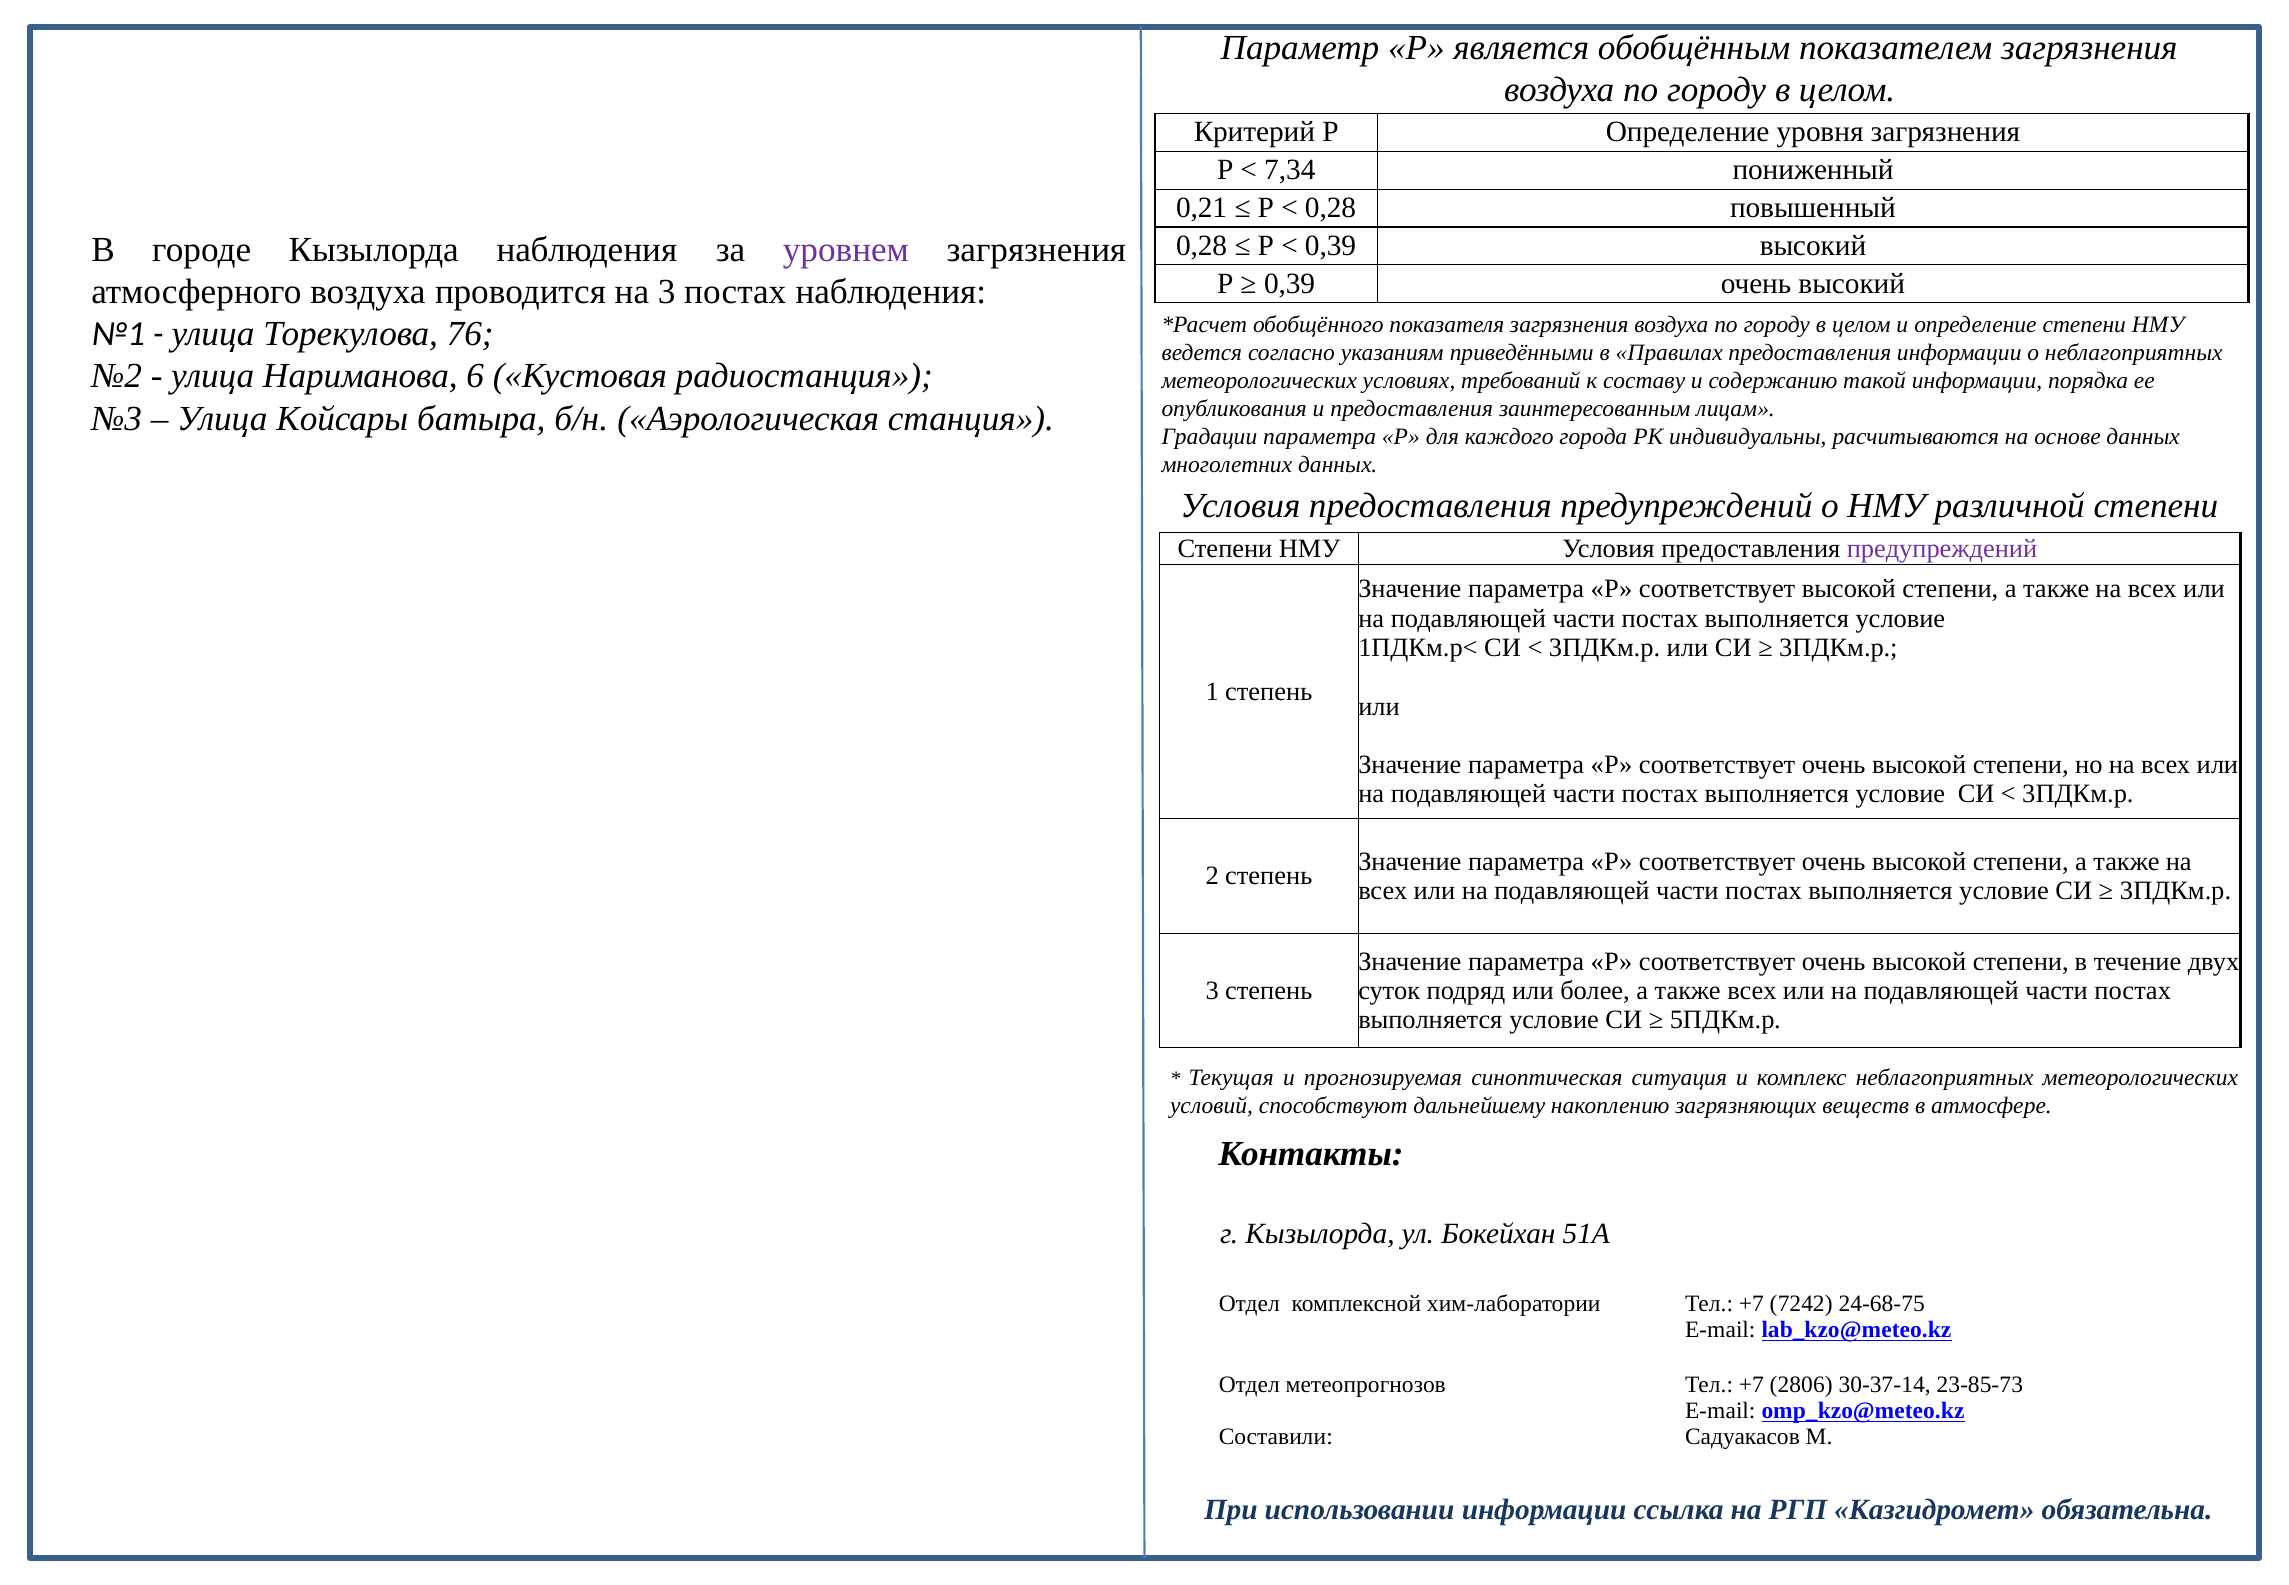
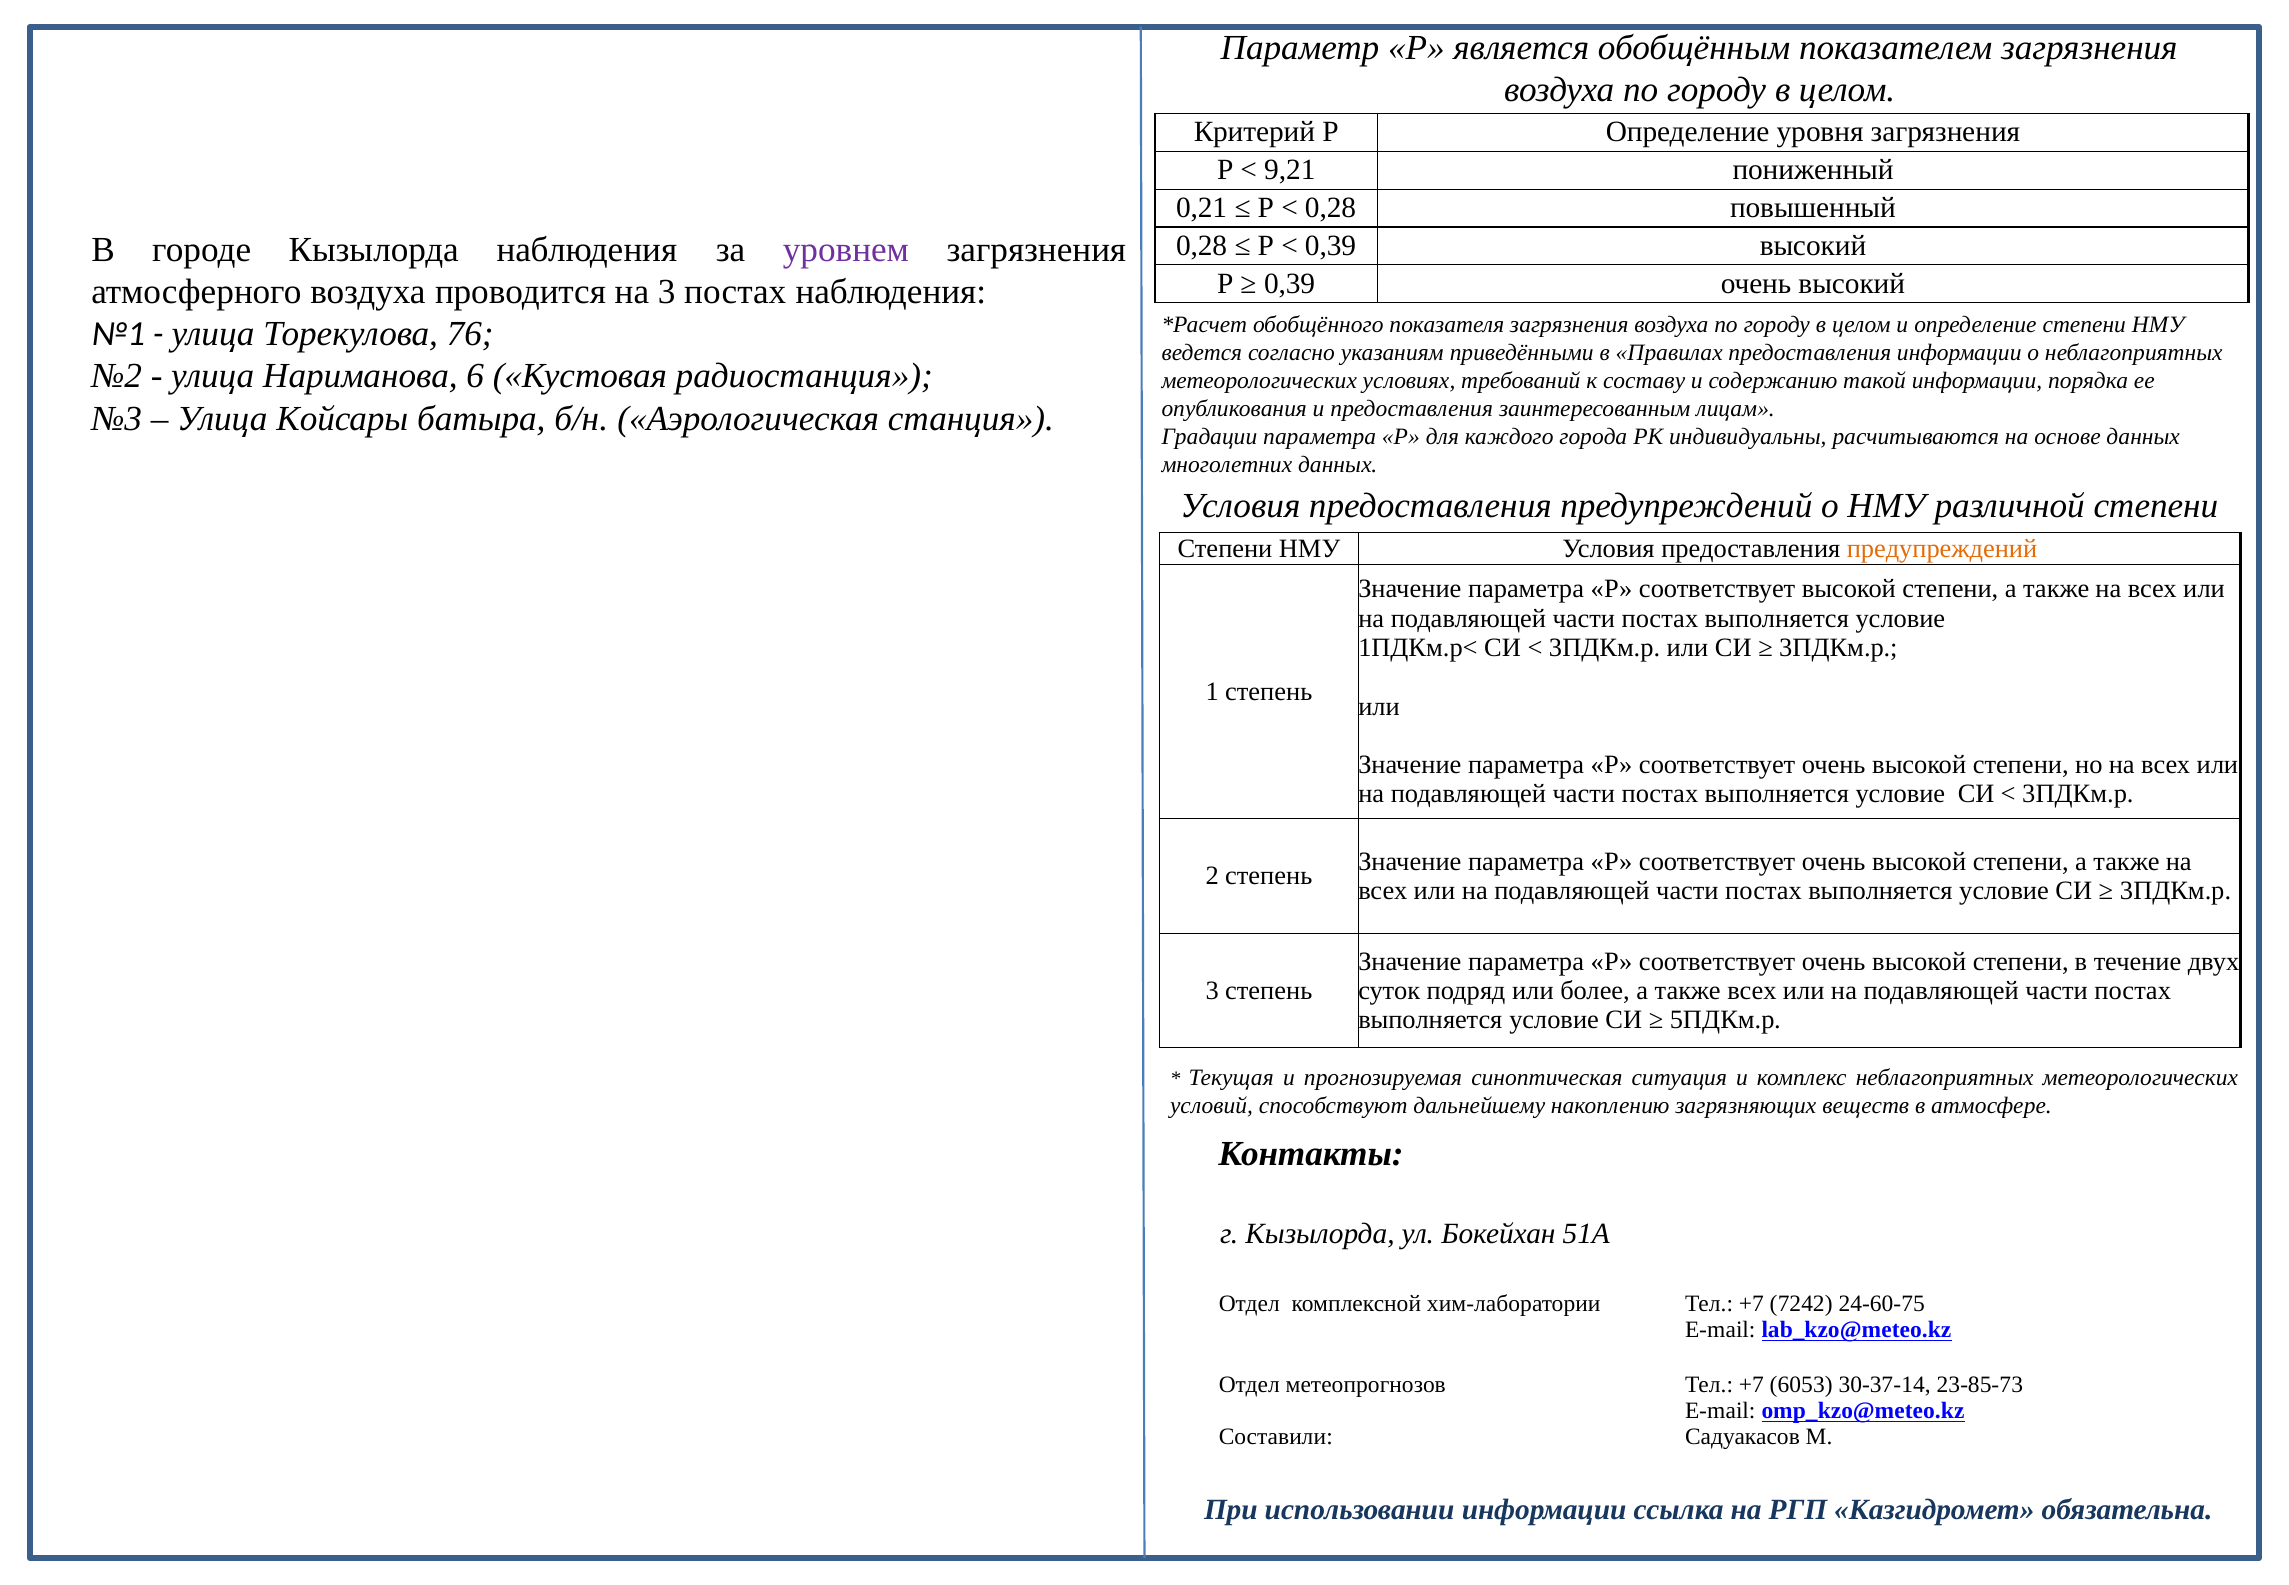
7,34: 7,34 -> 9,21 (1290, 170)
предупреждений colour: purple -> orange (1942, 549)
24-68-75: 24-68-75 -> 24-60-75 (1882, 1304)
2806: 2806 -> 6053 (1801, 1384)
